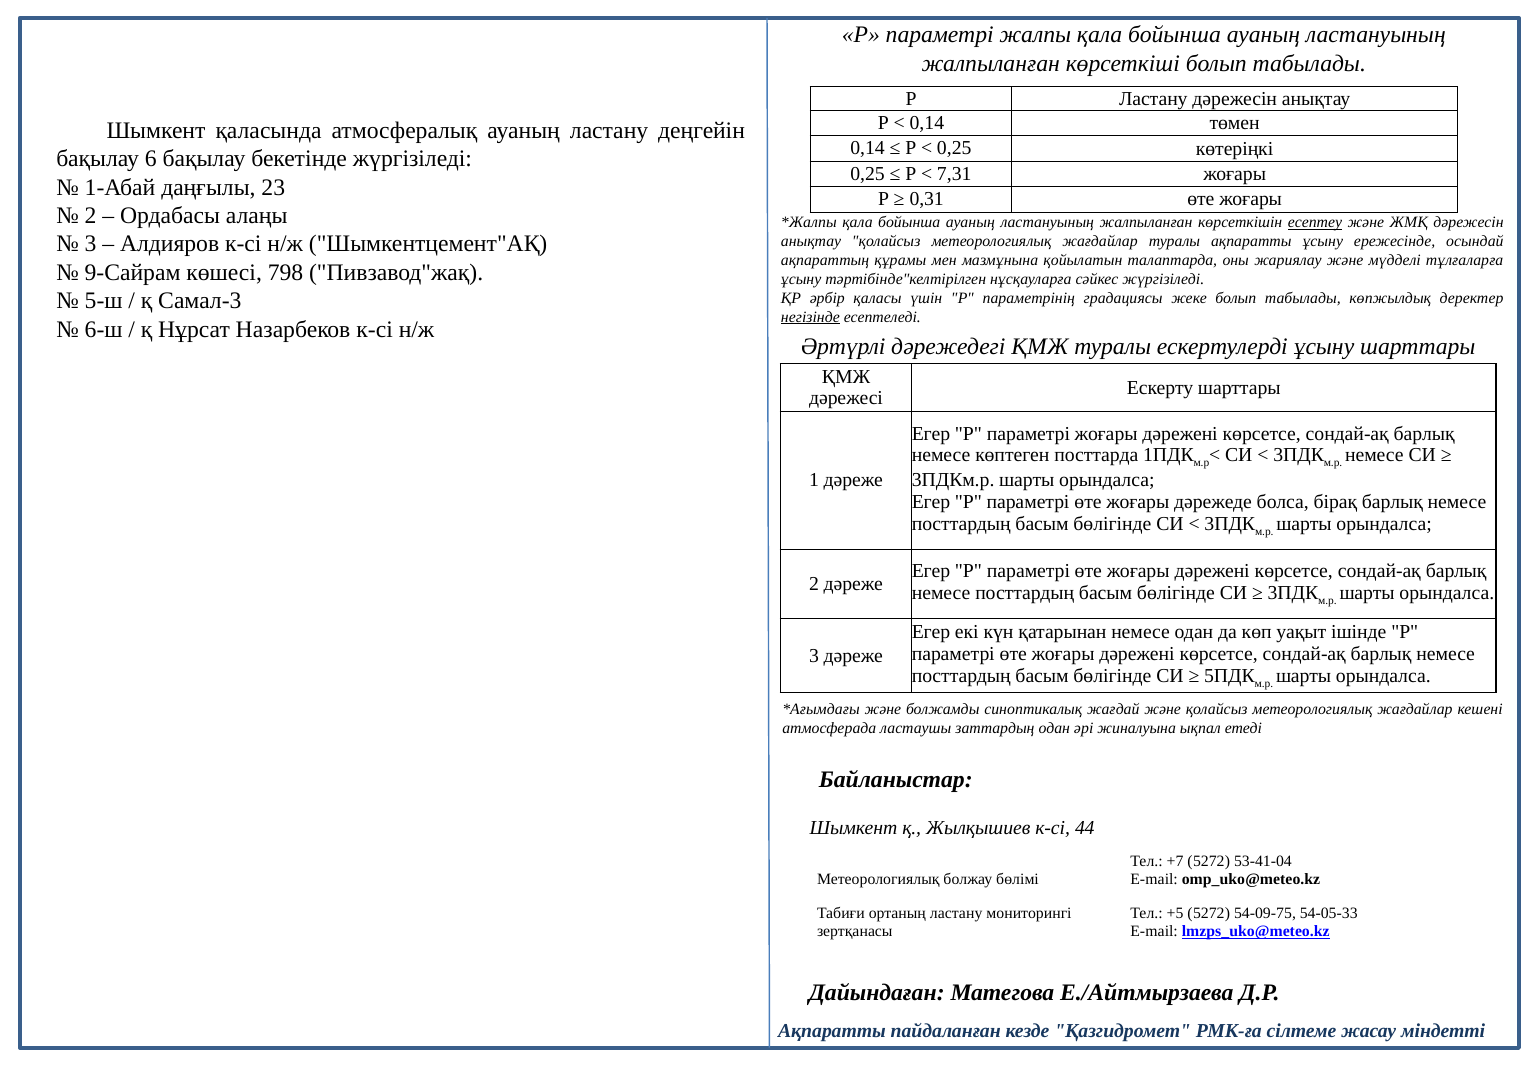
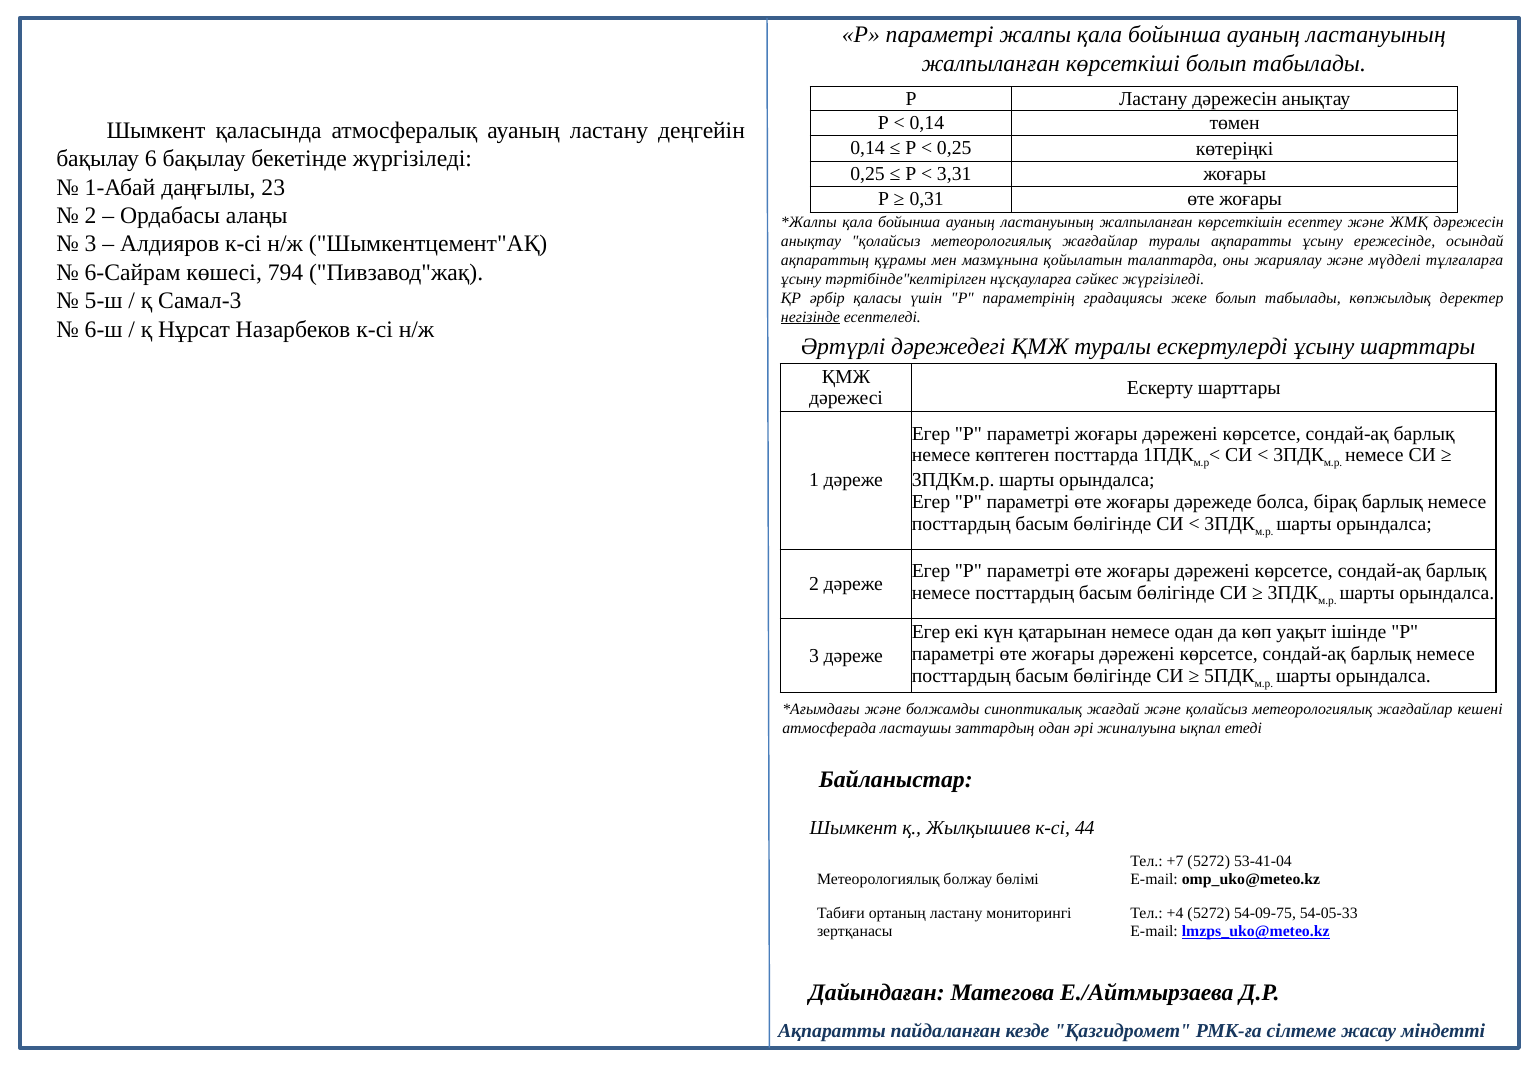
7,31: 7,31 -> 3,31 (954, 174)
есептеу underline: present -> none (1315, 222)
9-Сайрам: 9-Сайрам -> 6-Сайрам (133, 272)
798: 798 -> 794 (286, 272)
+5: +5 -> +4 (1175, 913)
